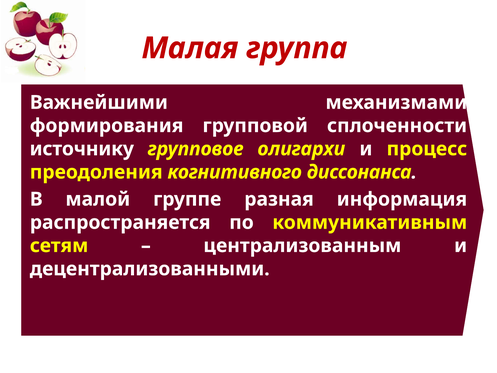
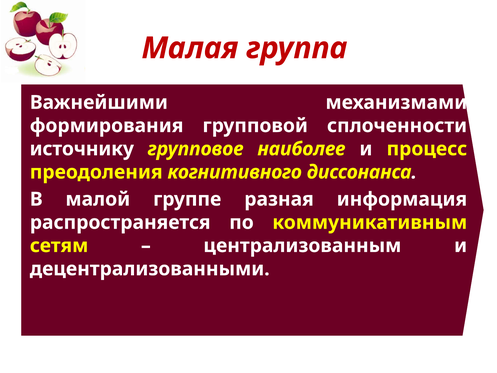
олигархи: олигархи -> наиболее (301, 149)
